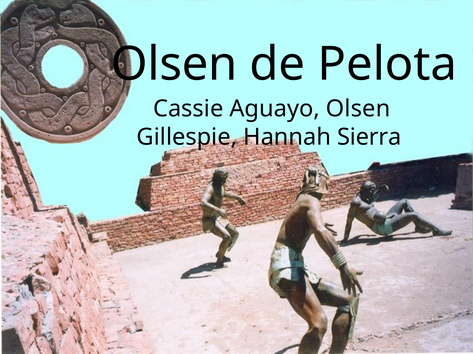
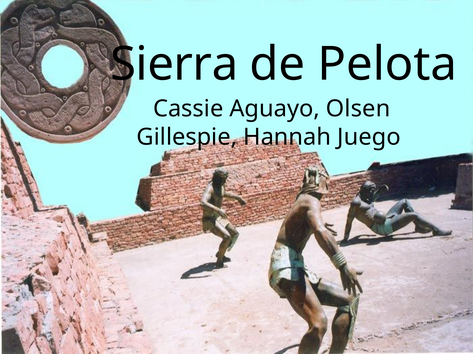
Olsen: Olsen -> Sierra (174, 64)
Sierra: Sierra -> Juego (369, 137)
